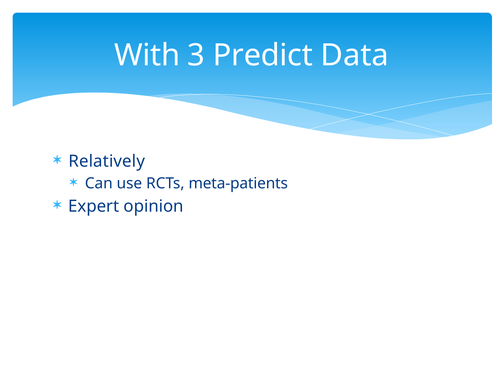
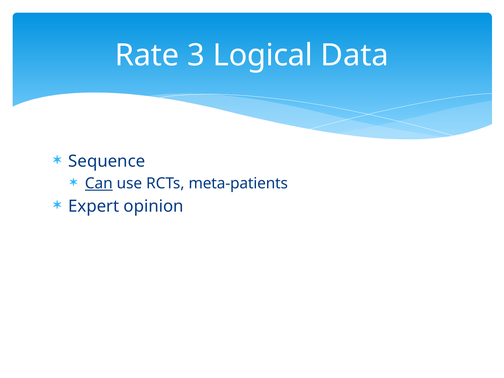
With: With -> Rate (147, 55)
Predict: Predict -> Logical (263, 55)
Relatively: Relatively -> Sequence (107, 161)
Can underline: none -> present (99, 184)
